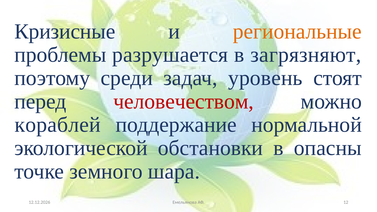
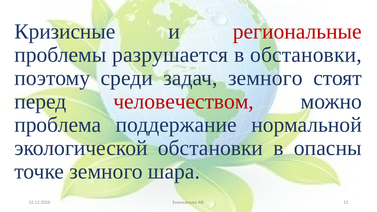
региональные colour: orange -> red (297, 32)
в загрязняют: загрязняют -> обстановки (306, 55)
задач уровень: уровень -> земного (265, 78)
кораблей: кораблей -> проблема (58, 125)
